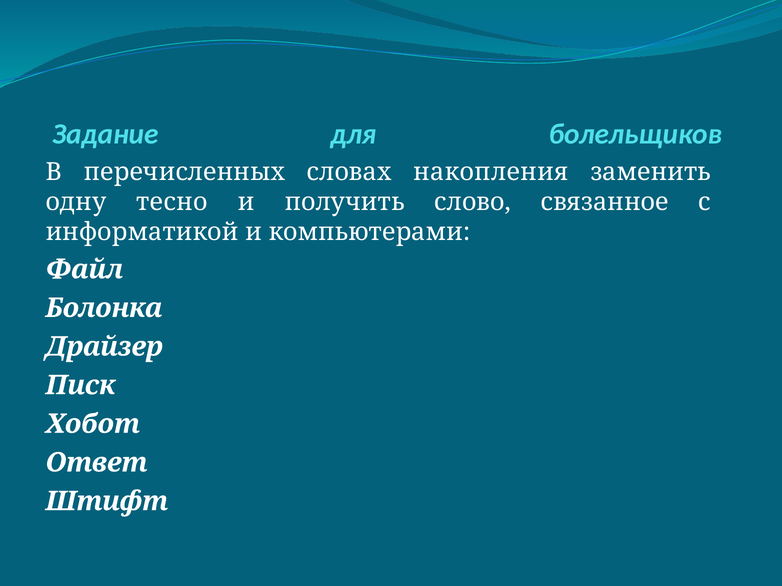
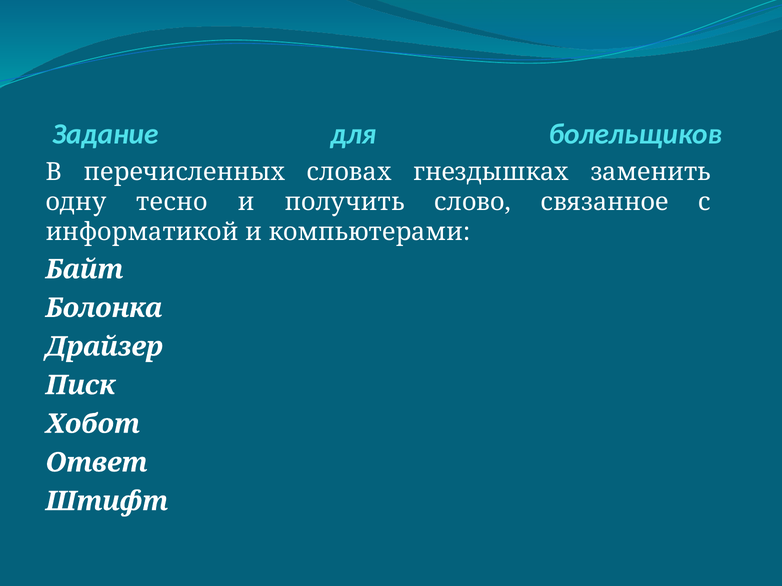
накопления: накопления -> гнездышках (491, 172)
Файл: Файл -> Байт (84, 270)
